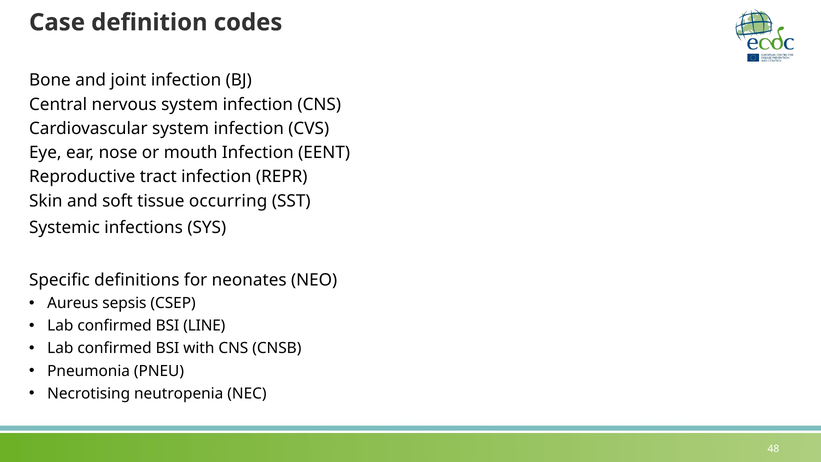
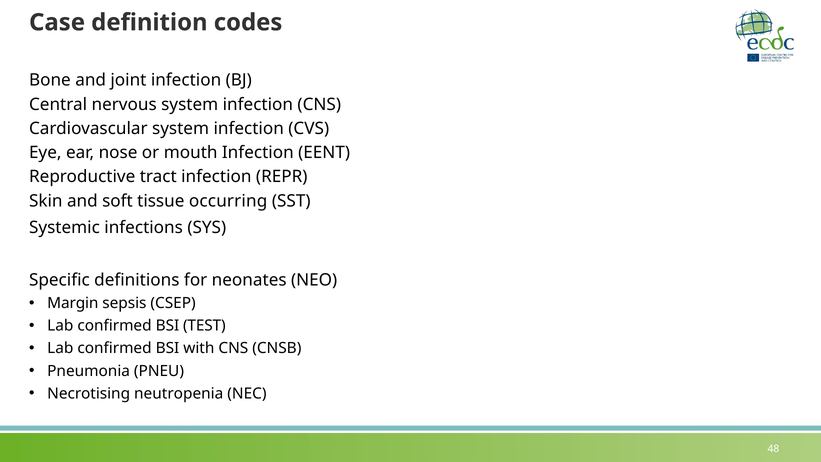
Aureus: Aureus -> Margin (73, 303)
LINE: LINE -> TEST (204, 326)
